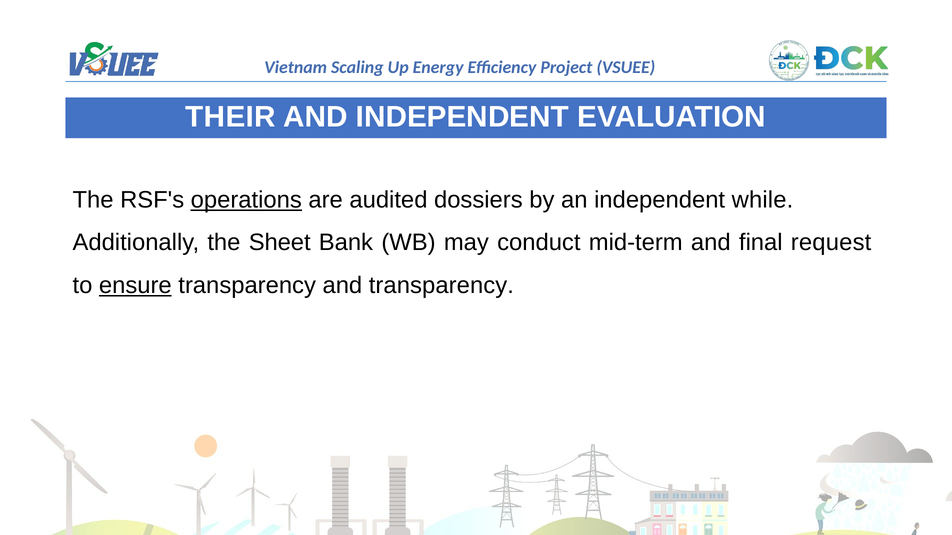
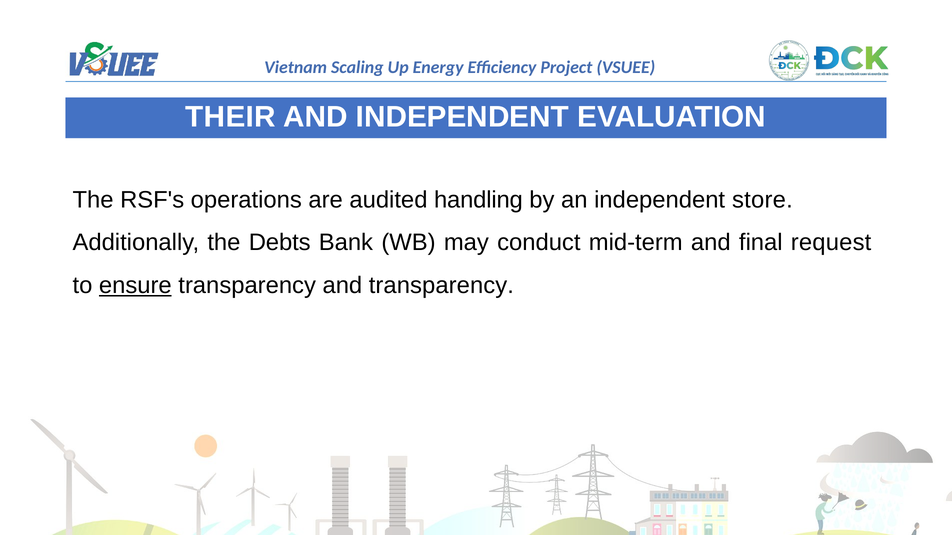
operations underline: present -> none (246, 200)
dossiers: dossiers -> handling (478, 200)
while: while -> store (762, 200)
Sheet: Sheet -> Debts (280, 243)
